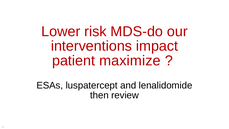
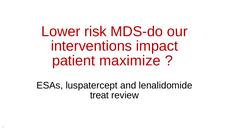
then: then -> treat (99, 95)
